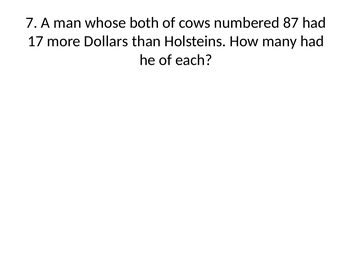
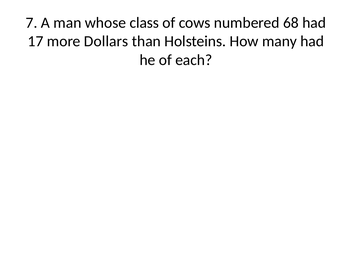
both: both -> class (144, 23)
87: 87 -> 68 (291, 23)
